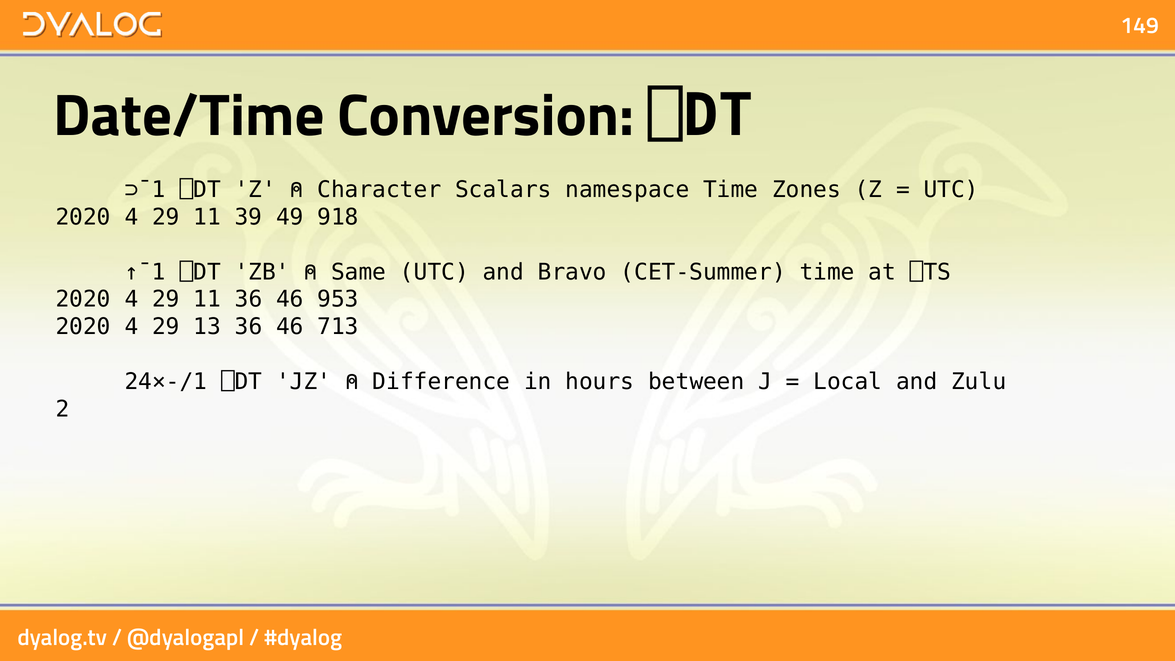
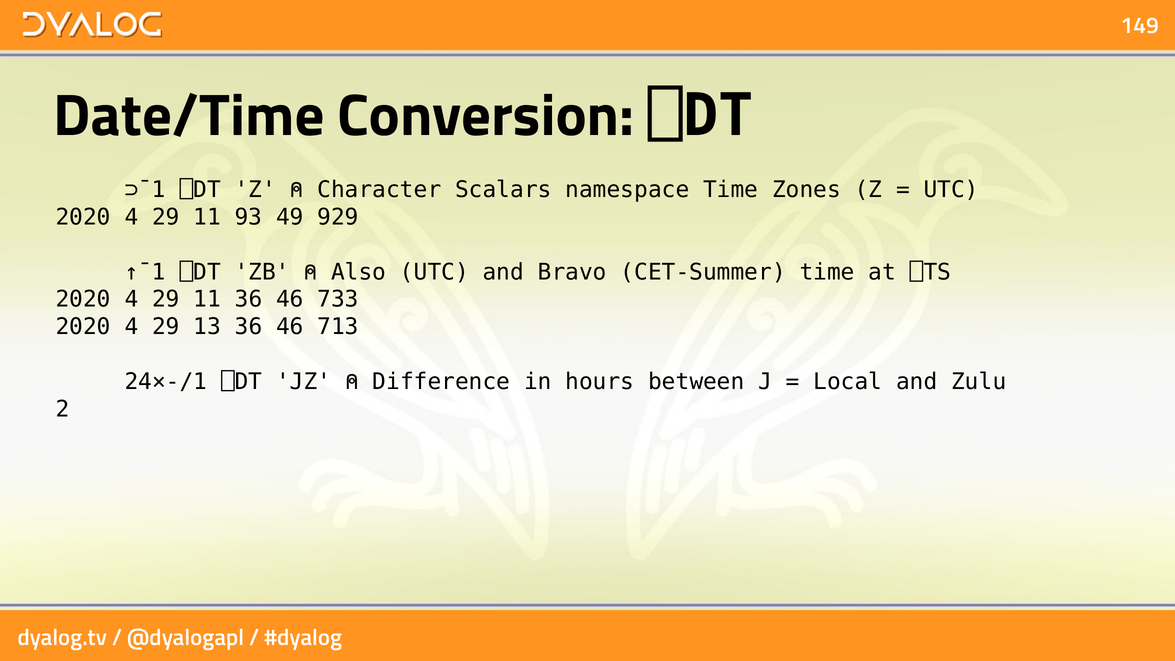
39: 39 -> 93 (248, 217)
918: 918 -> 929 (338, 217)
Same: Same -> Also (359, 272)
953: 953 -> 733 (338, 299)
